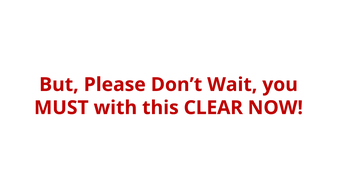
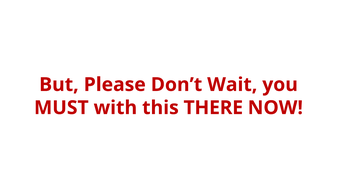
CLEAR: CLEAR -> THERE (213, 108)
